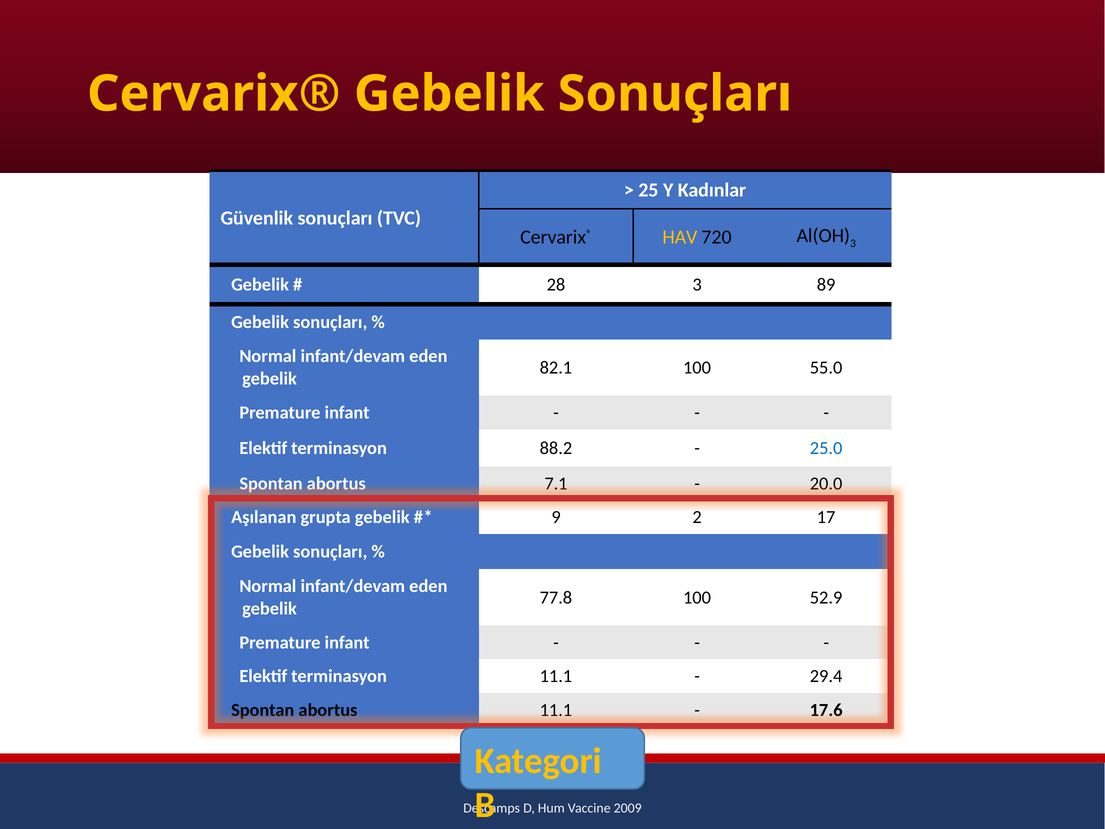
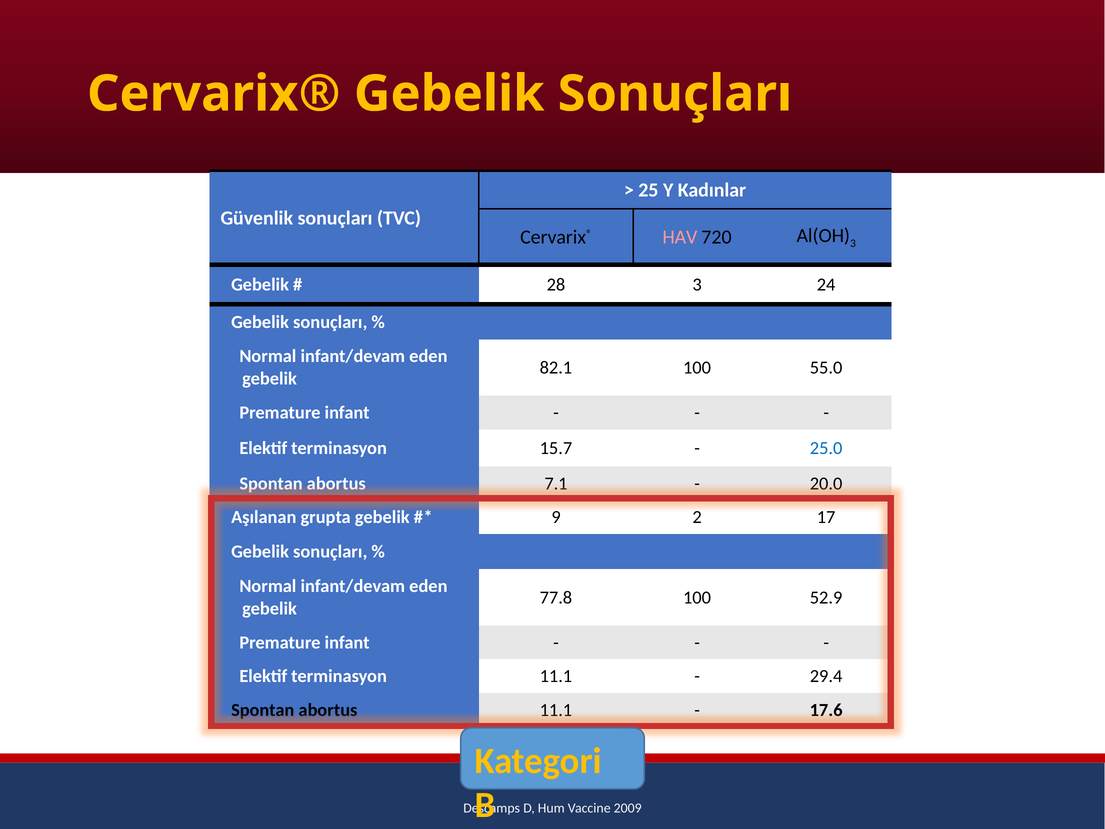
HAV colour: yellow -> pink (680, 237)
89: 89 -> 24 (826, 285)
88.2: 88.2 -> 15.7 (556, 448)
